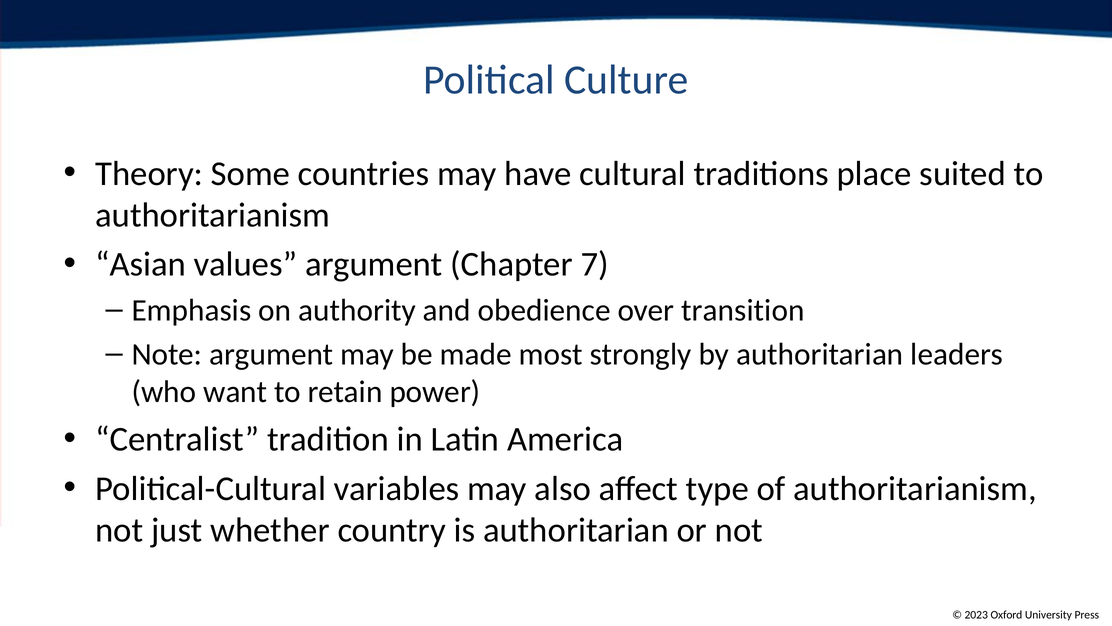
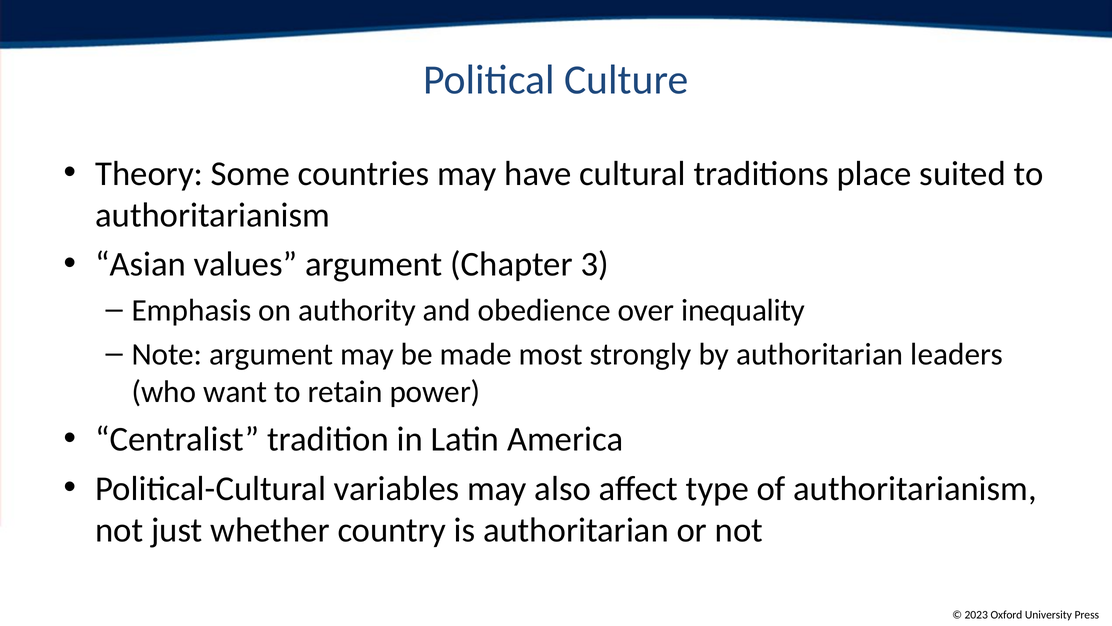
7: 7 -> 3 (595, 264)
transition: transition -> inequality (743, 310)
